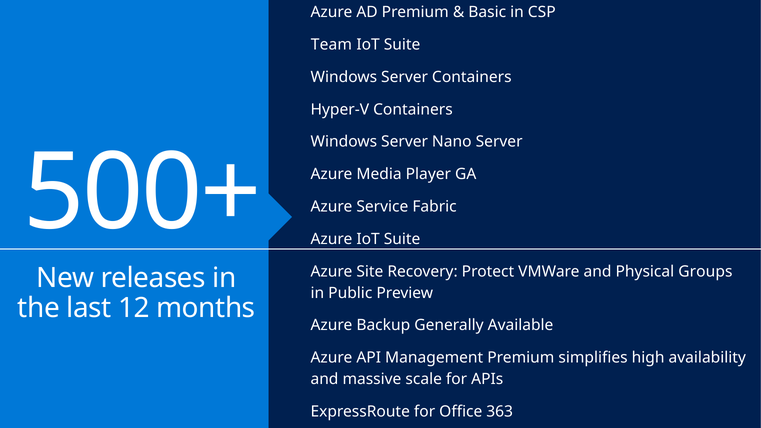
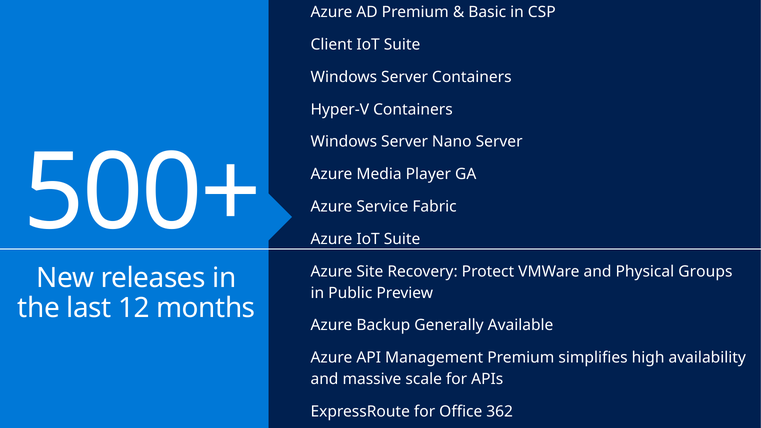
Team: Team -> Client (331, 44)
363: 363 -> 362 (500, 411)
